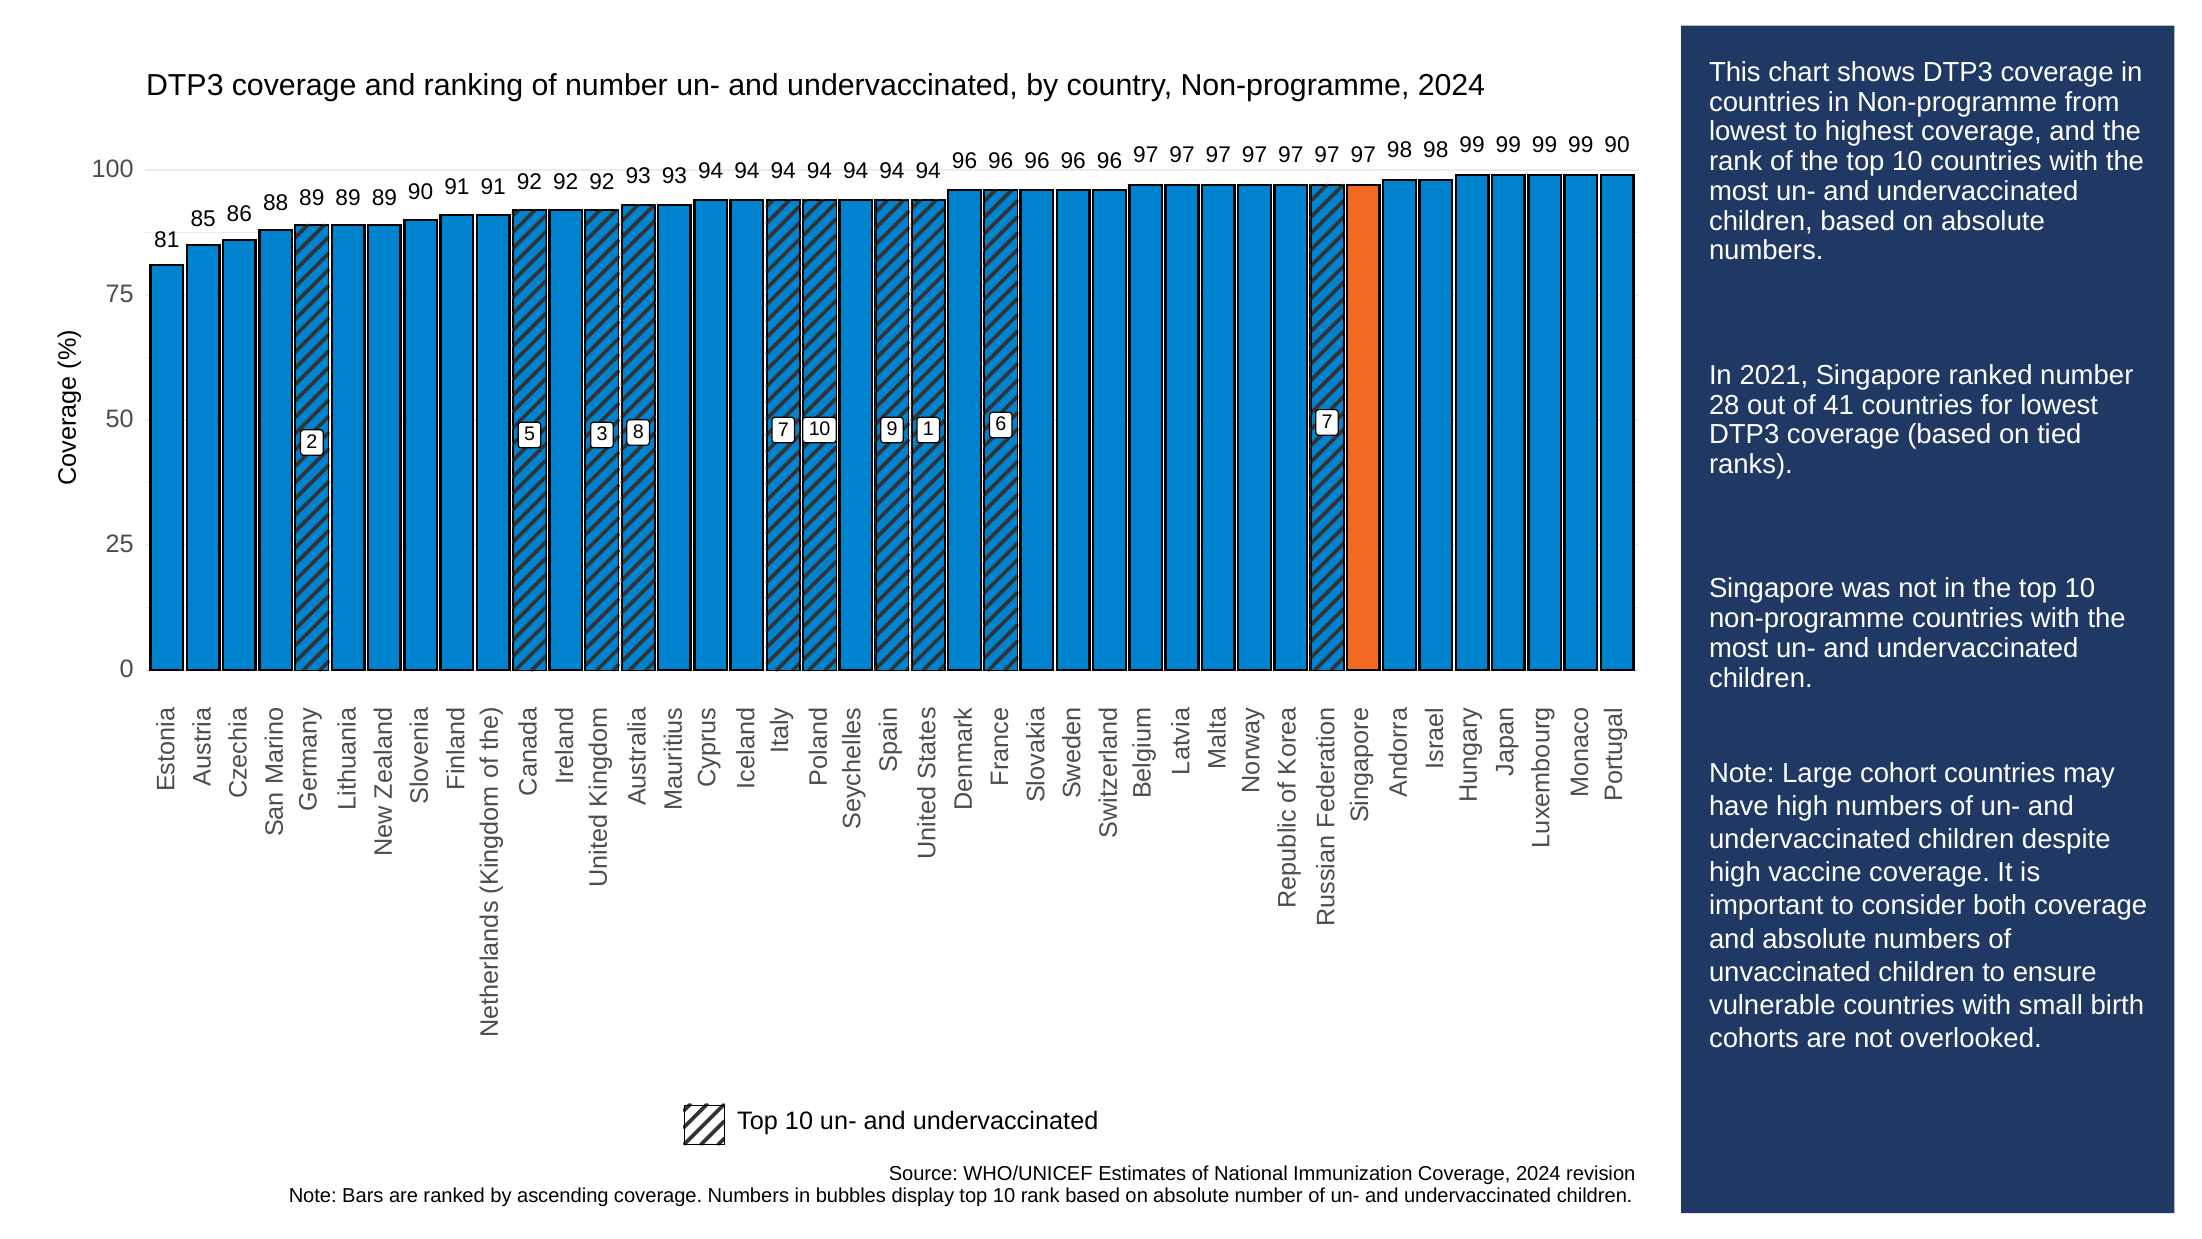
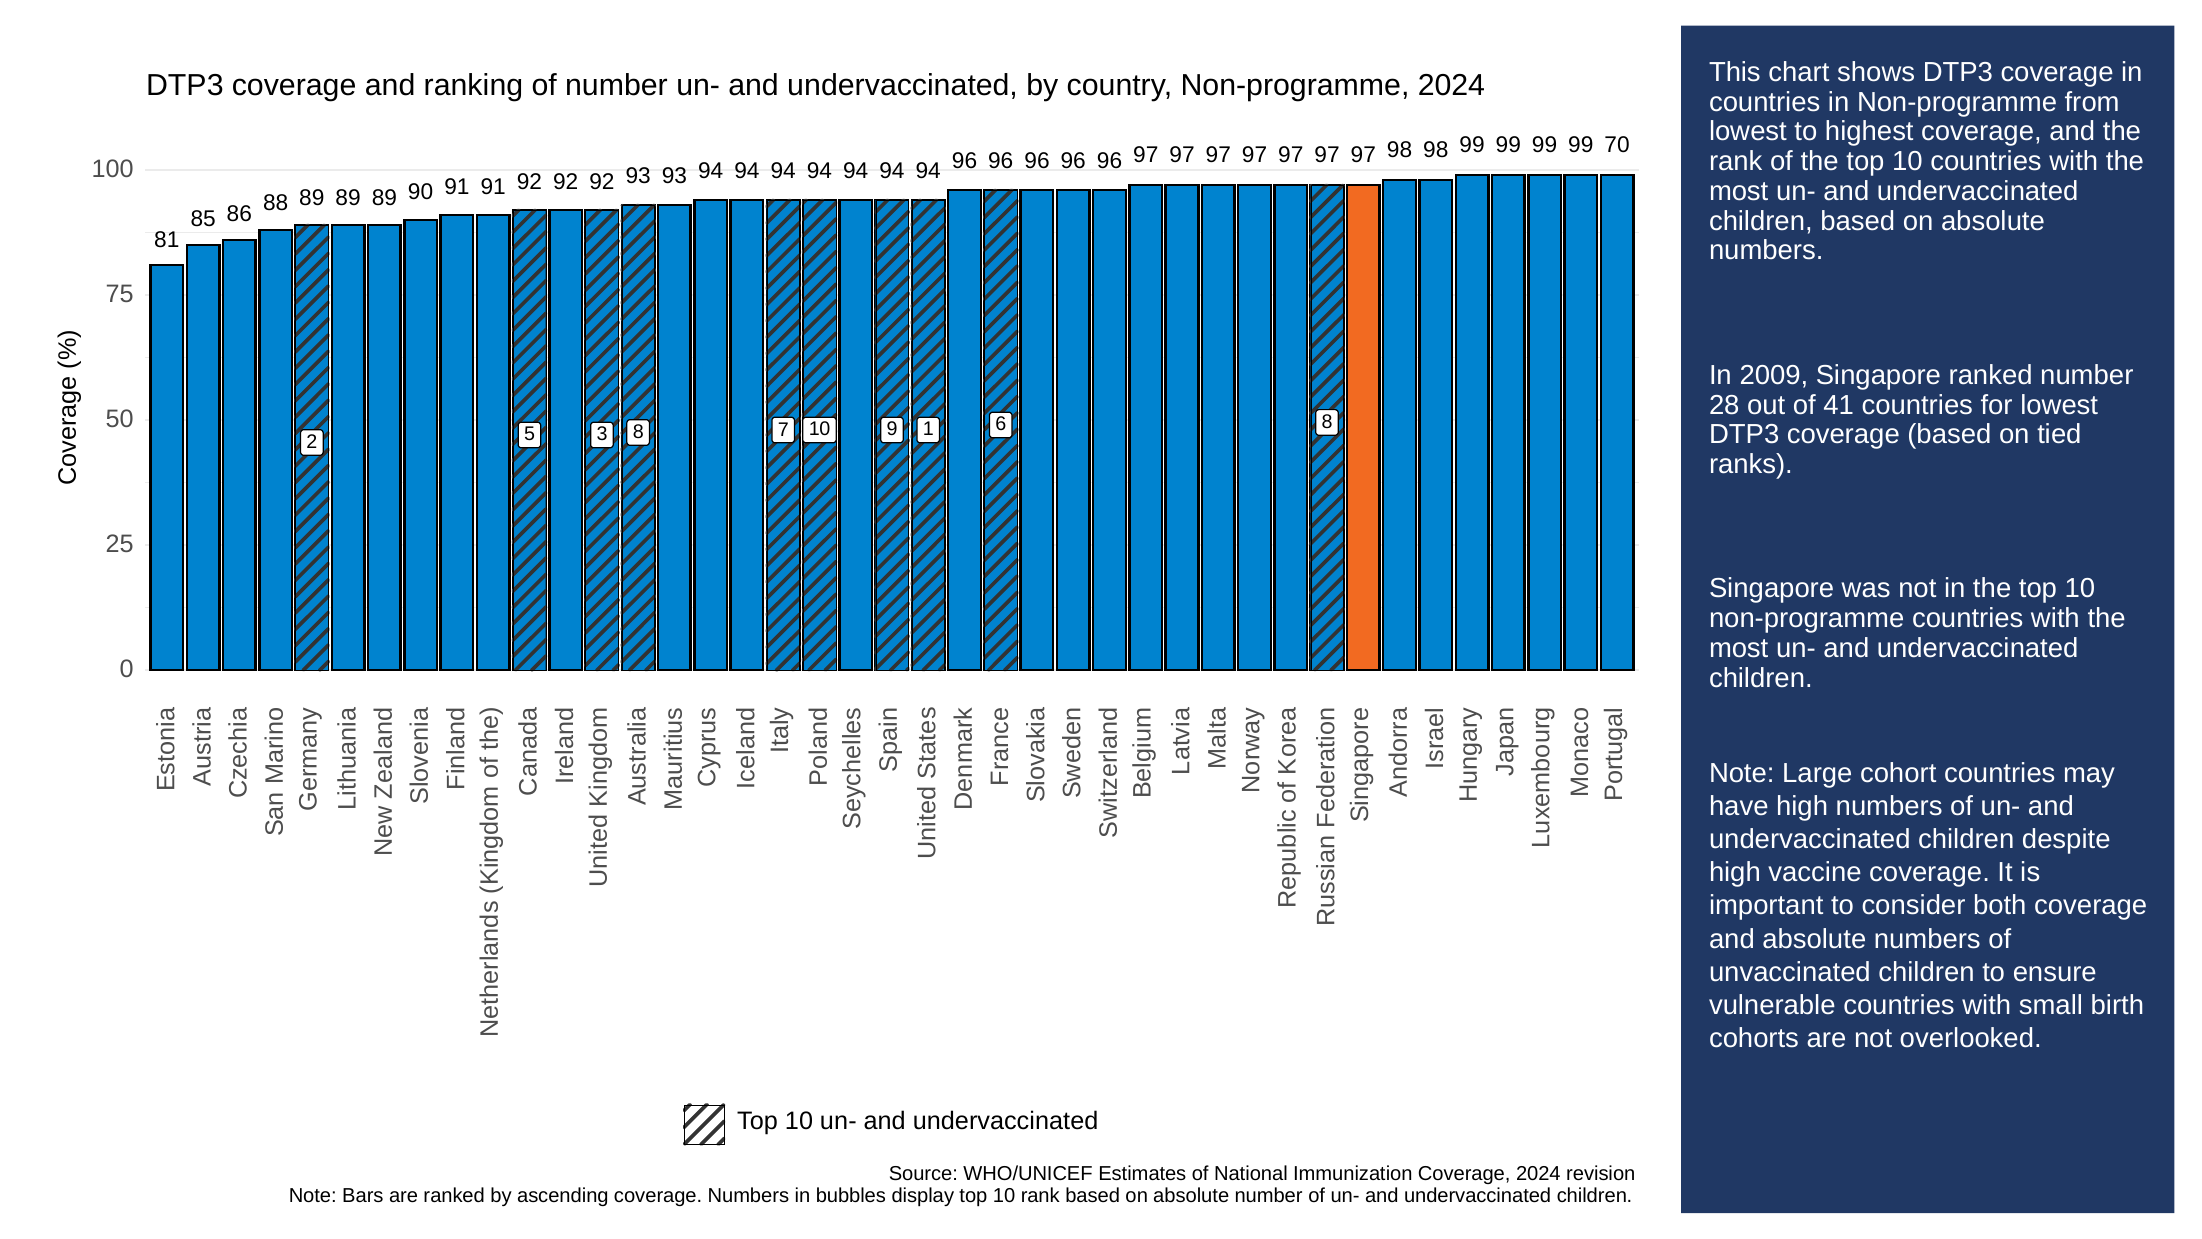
99 90: 90 -> 70 (1617, 145)
2021: 2021 -> 2009 (1774, 375)
6 7: 7 -> 8 (1327, 422)
